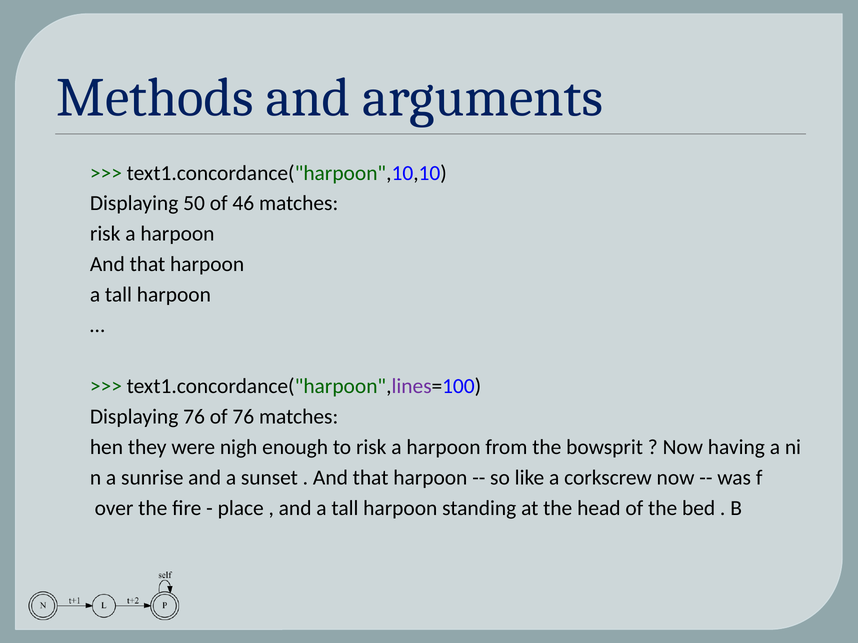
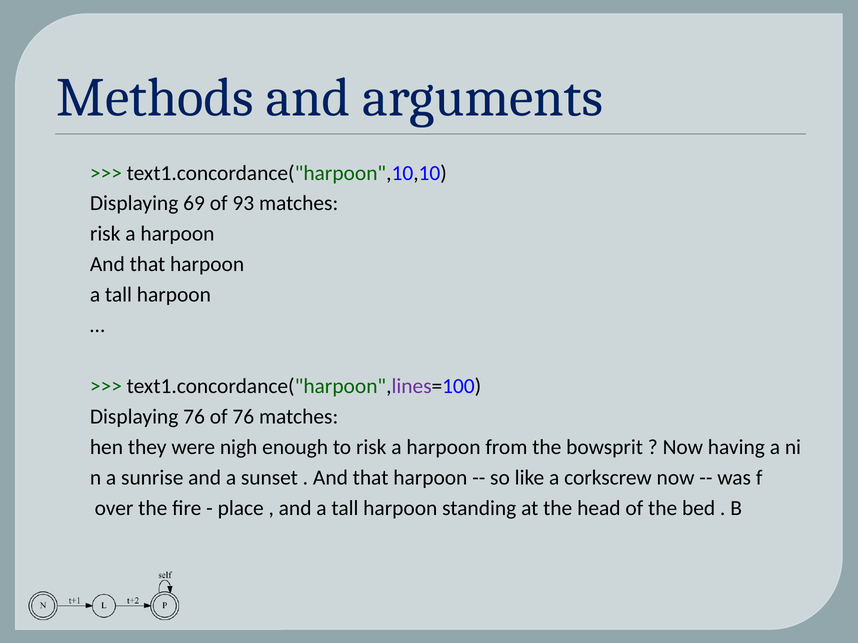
50: 50 -> 69 (194, 204)
46: 46 -> 93 (243, 204)
